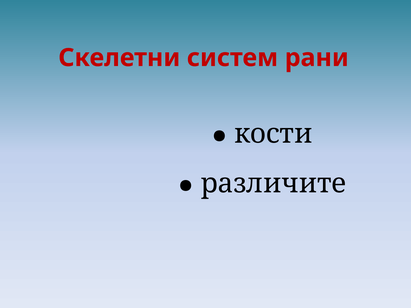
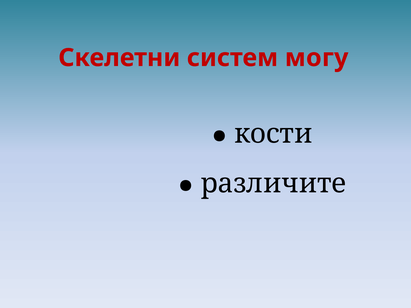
рани: рани -> могу (317, 58)
